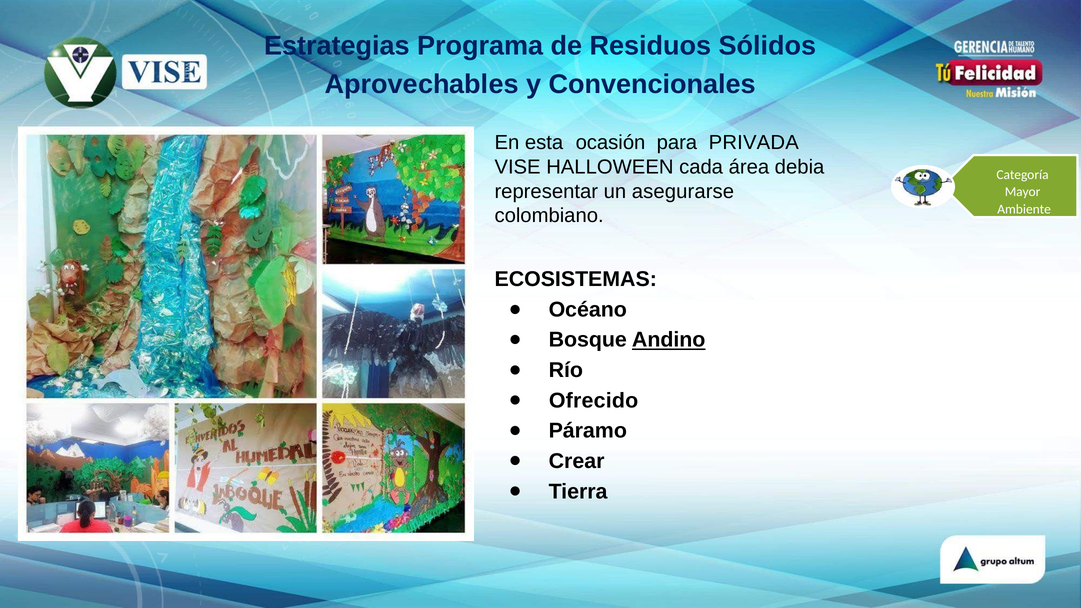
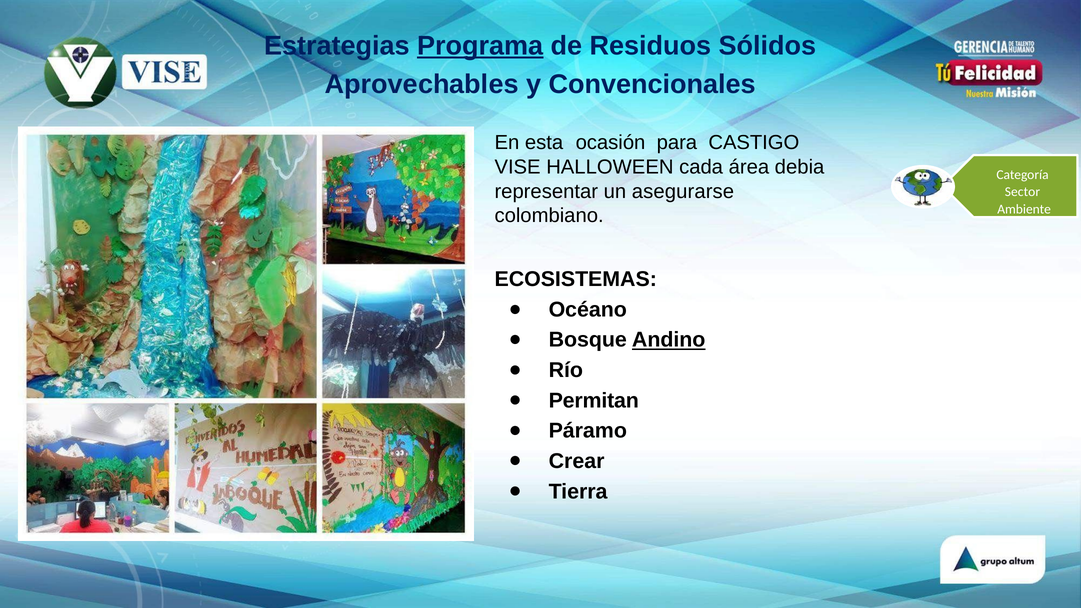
Programa underline: none -> present (480, 46)
PRIVADA: PRIVADA -> CASTIGO (754, 143)
Mayor: Mayor -> Sector (1022, 192)
Ofrecido: Ofrecido -> Permitan (594, 400)
